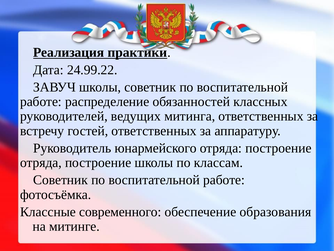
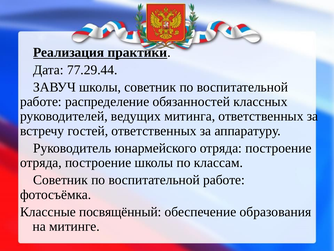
24.99.22: 24.99.22 -> 77.29.44 (92, 70)
современного: современного -> посвящённый (120, 211)
